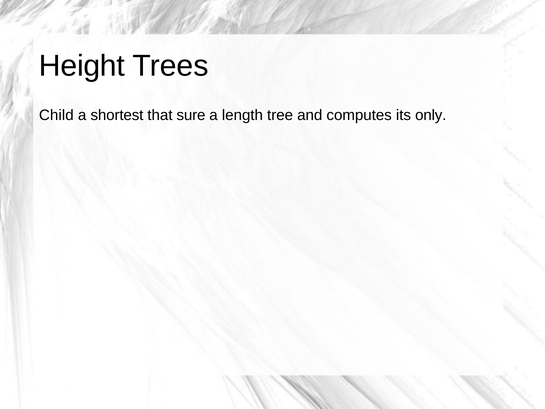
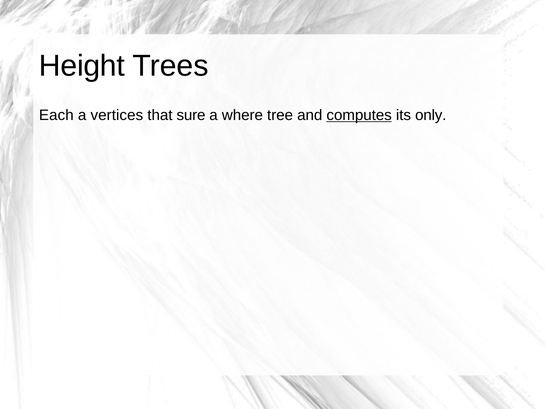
Child: Child -> Each (56, 115)
shortest: shortest -> vertices (117, 115)
length: length -> where (242, 115)
computes underline: none -> present (359, 115)
